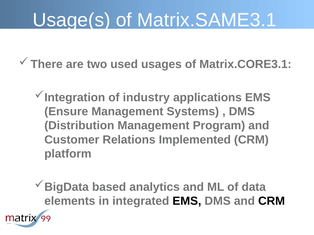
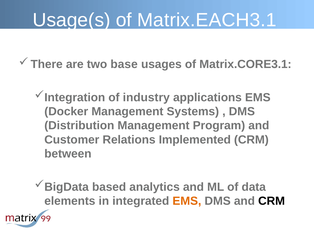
Matrix.SAME3.1: Matrix.SAME3.1 -> Matrix.EACH3.1 (207, 20)
used: used -> base (124, 64)
Ensure: Ensure -> Docker (66, 112)
platform: platform -> between (68, 154)
EMS colour: black -> orange (187, 201)
